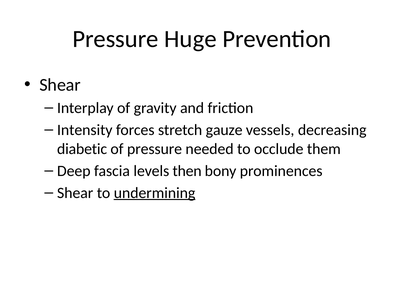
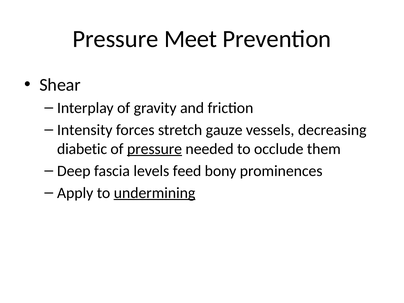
Huge: Huge -> Meet (191, 39)
pressure underline: none -> present (155, 149)
then: then -> feed (187, 171)
Shear: Shear -> Apply (75, 193)
